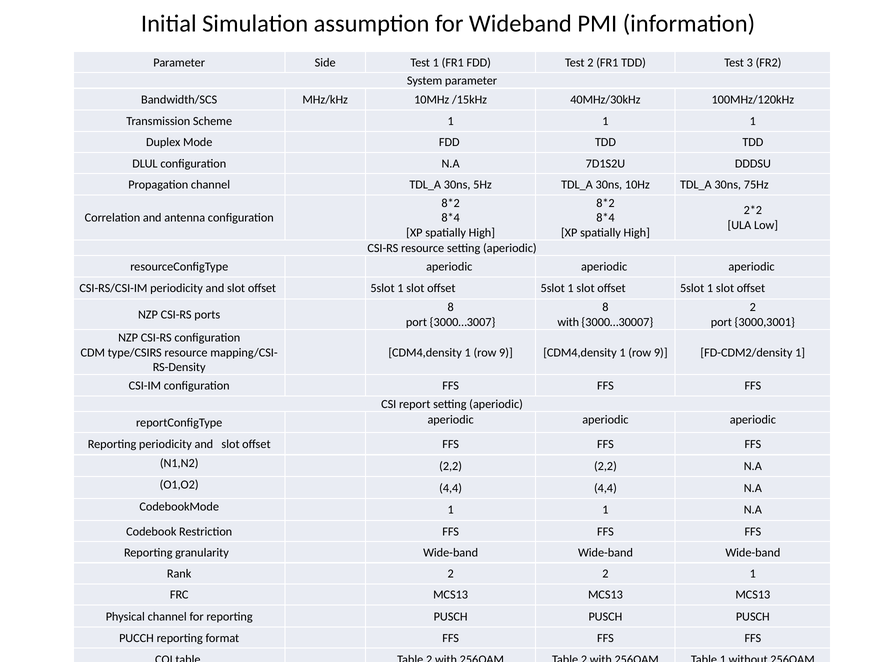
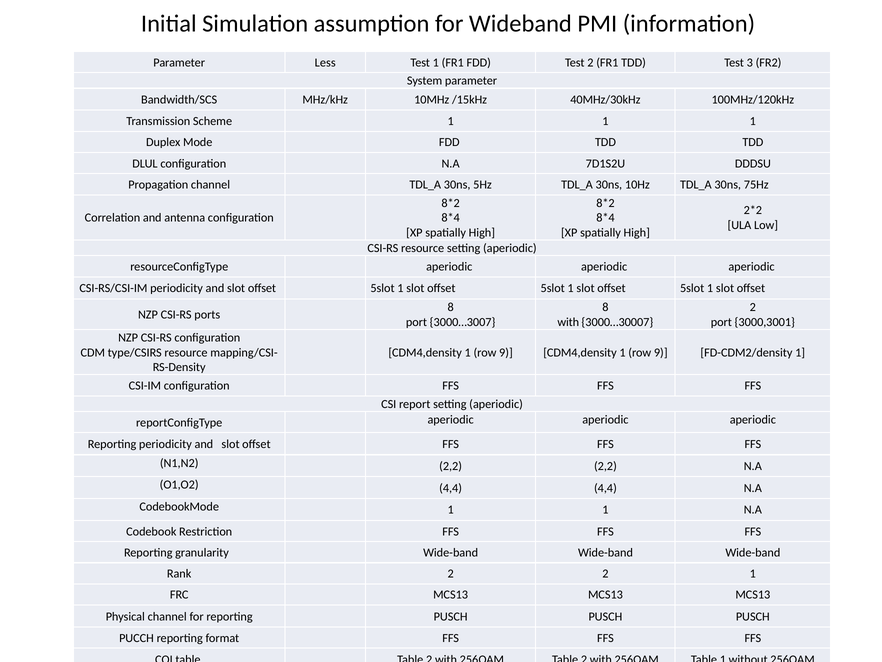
Side: Side -> Less (325, 62)
